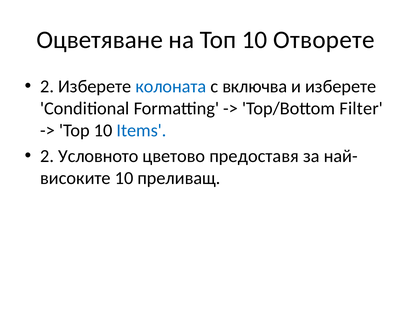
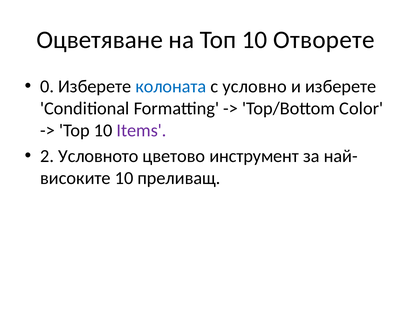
2: 2 -> 0 (47, 86)
включва: включва -> условно (255, 86)
Filter: Filter -> Color (361, 108)
Items colour: blue -> purple (142, 130)
предоставя: предоставя -> инструмент (254, 156)
